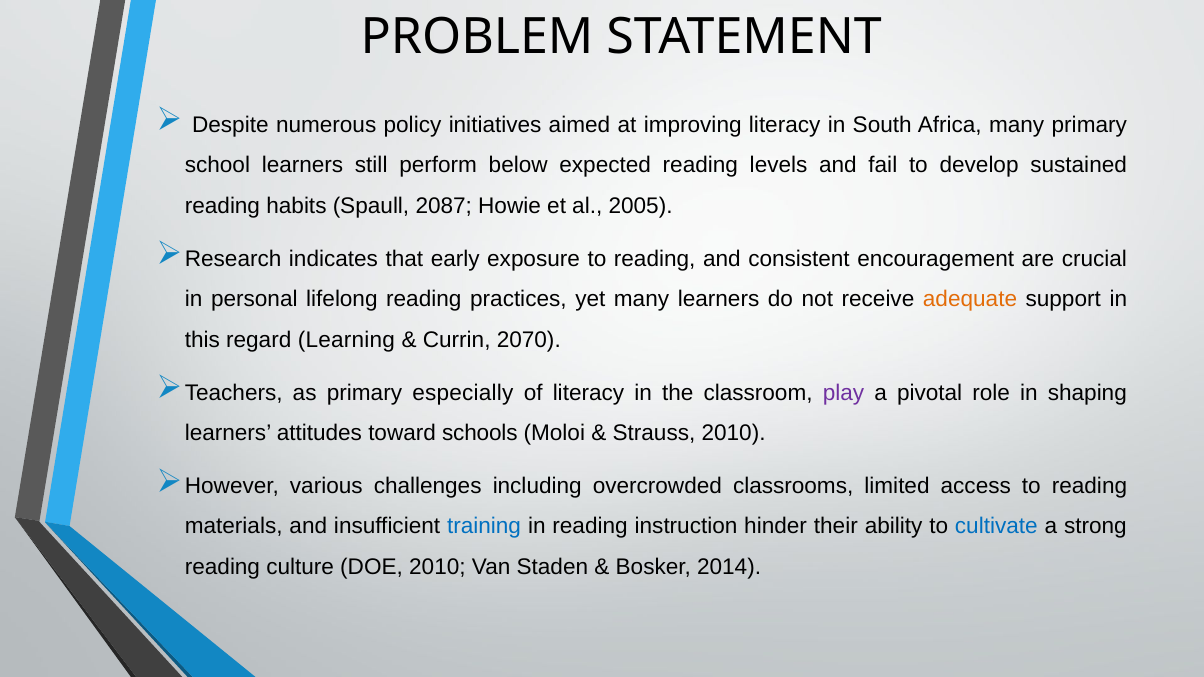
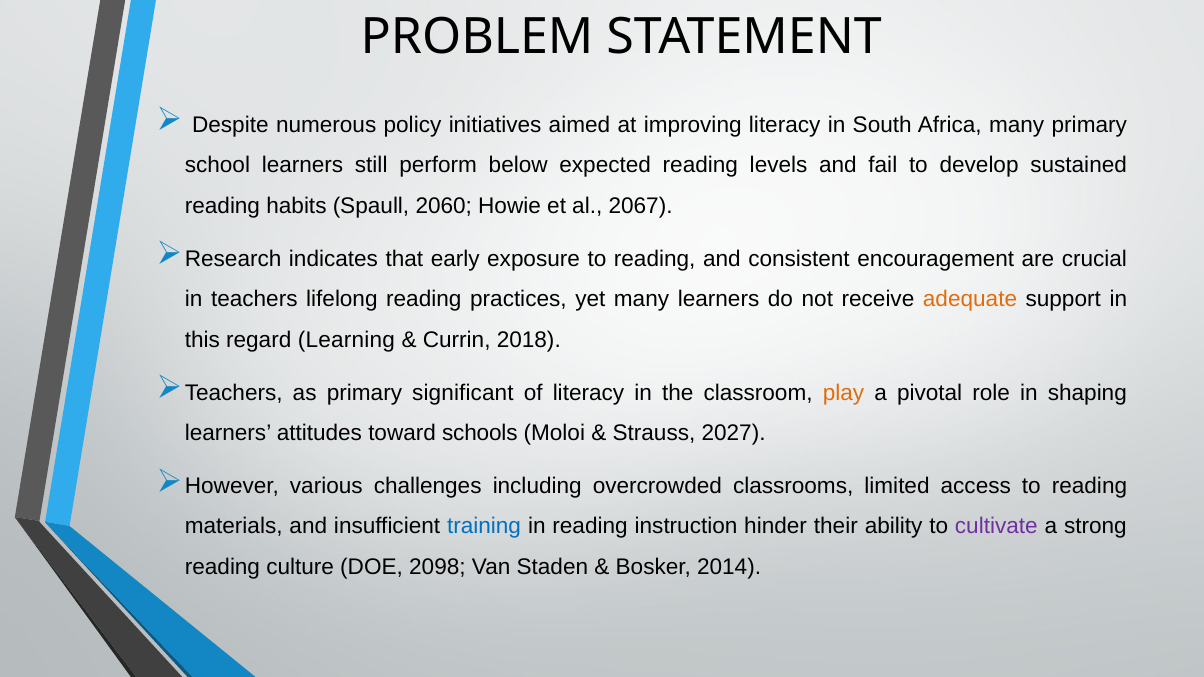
2087: 2087 -> 2060 (444, 206)
2005: 2005 -> 2067 (641, 206)
in personal: personal -> teachers (254, 299)
2070: 2070 -> 2018 (529, 340)
especially: especially -> significant (463, 393)
play colour: purple -> orange (843, 393)
Strauss 2010: 2010 -> 2027 (734, 433)
cultivate colour: blue -> purple (996, 527)
DOE 2010: 2010 -> 2098 (437, 567)
